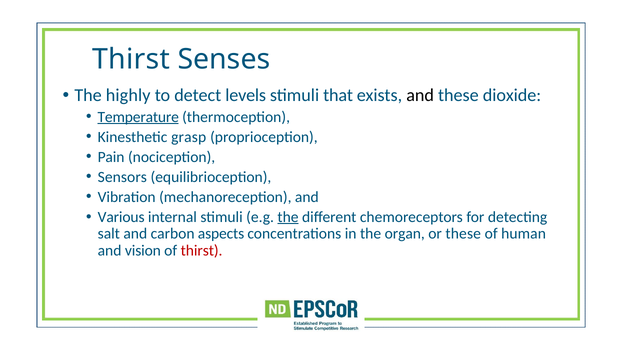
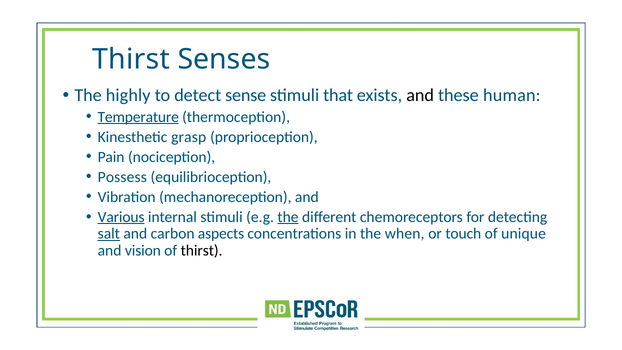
levels: levels -> sense (246, 95)
dioxide: dioxide -> human (512, 95)
Sensors: Sensors -> Possess (122, 177)
Various underline: none -> present (121, 217)
salt underline: none -> present (109, 234)
organ: organ -> when (405, 234)
or these: these -> touch (463, 234)
human: human -> unique (524, 234)
thirst colour: red -> black (202, 251)
